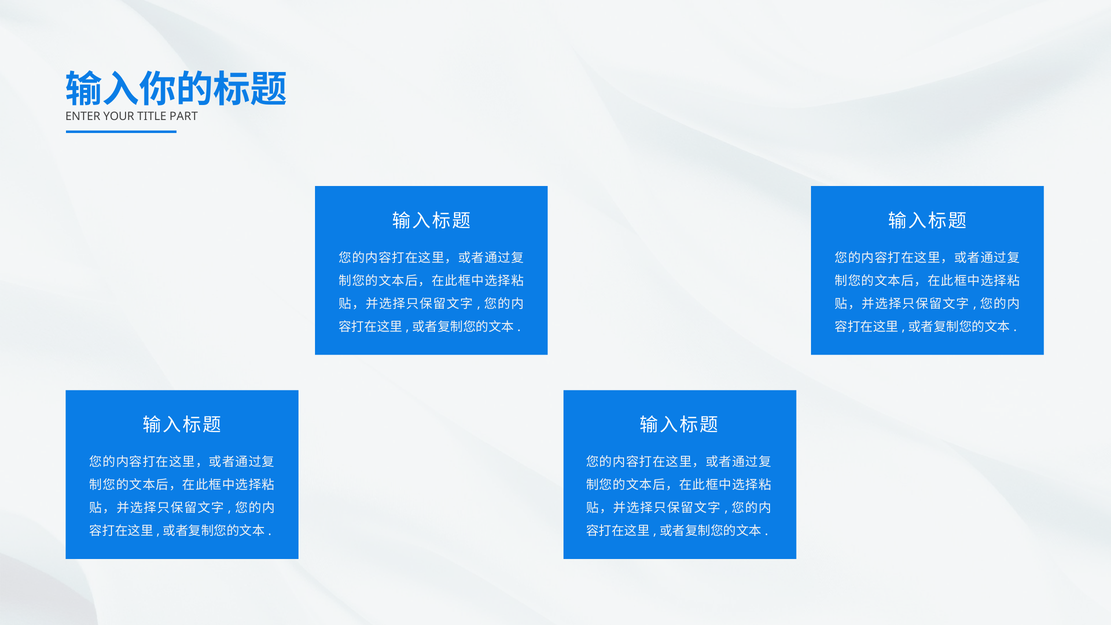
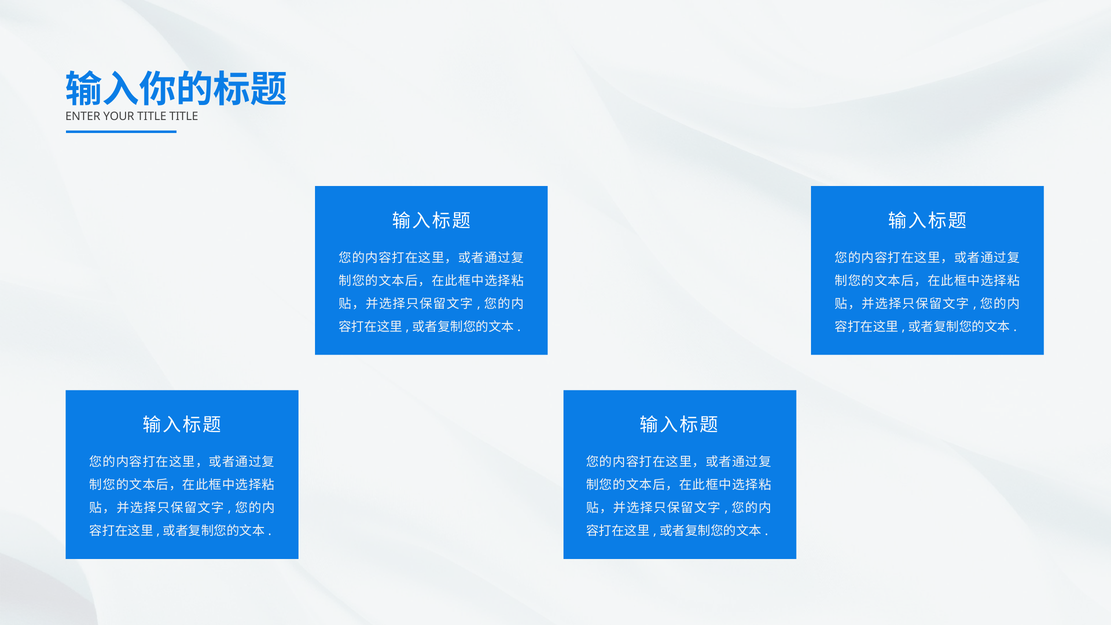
TITLE PART: PART -> TITLE (184, 117)
